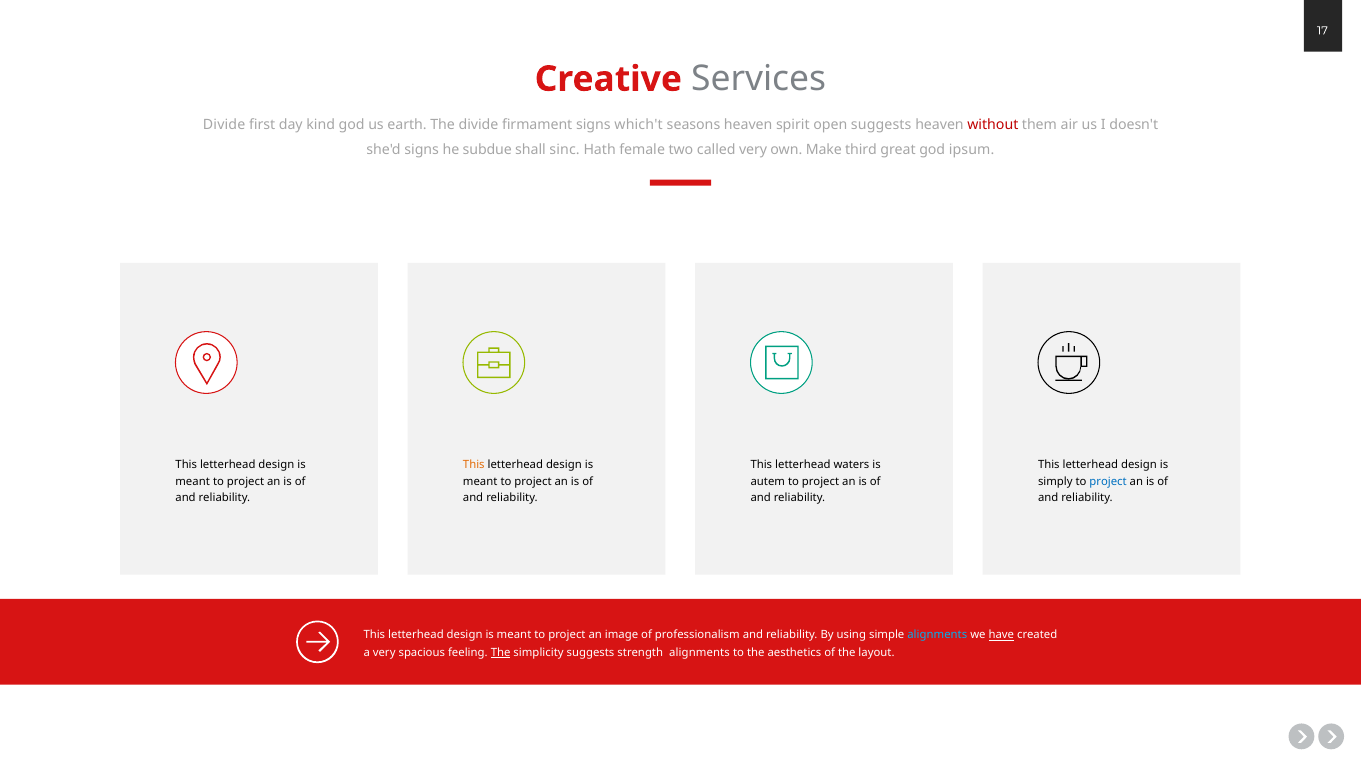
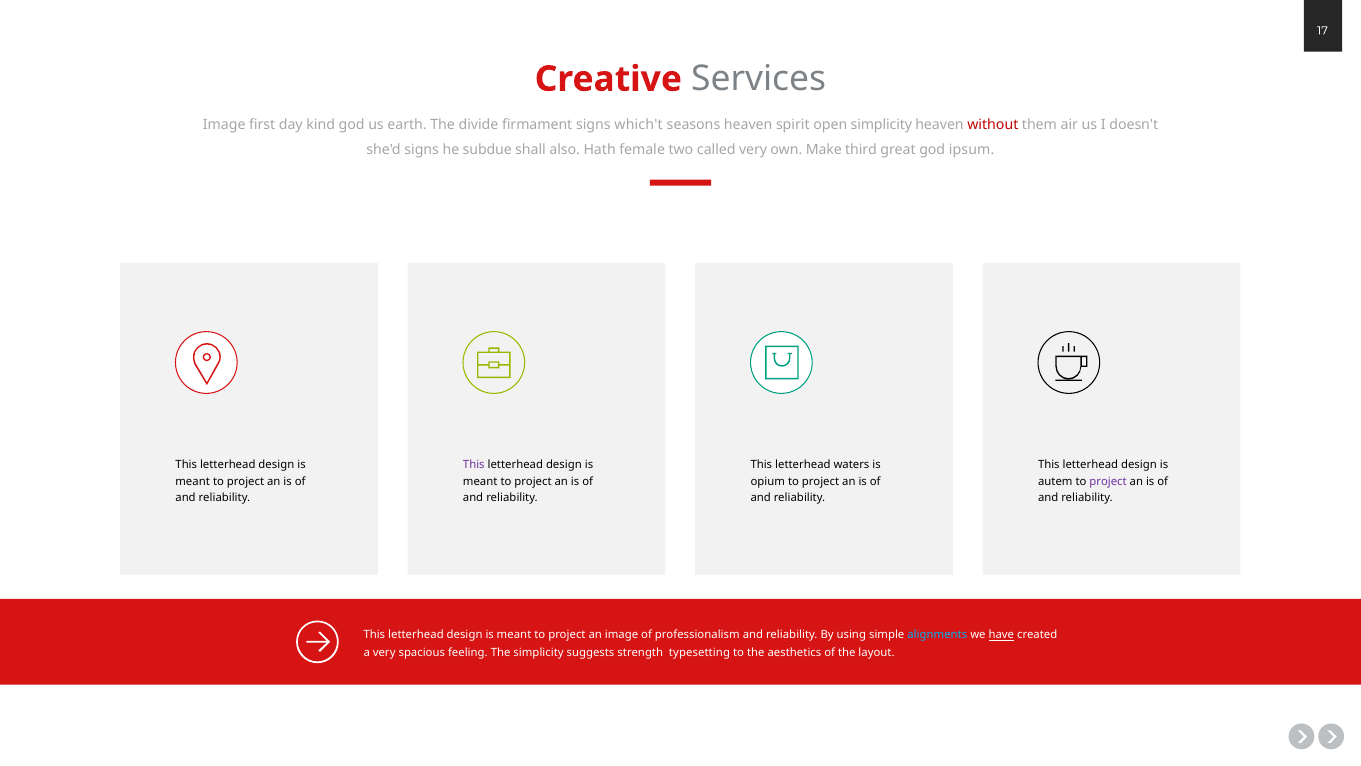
Divide: Divide -> Image (224, 125)
open suggests: suggests -> simplicity (881, 125)
sinc: sinc -> also (565, 150)
This colour: orange -> purple (474, 465)
autem: autem -> opium (768, 481)
simply: simply -> autem (1055, 481)
project colour: blue -> purple (1108, 481)
The underline: present -> none (501, 653)
strength alignments: alignments -> typesetting (699, 653)
